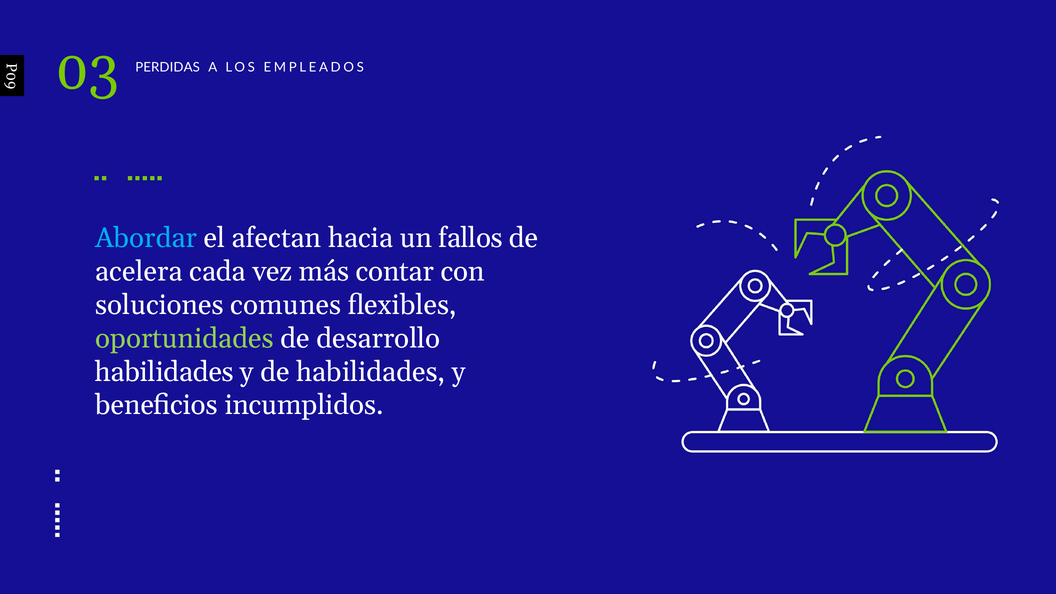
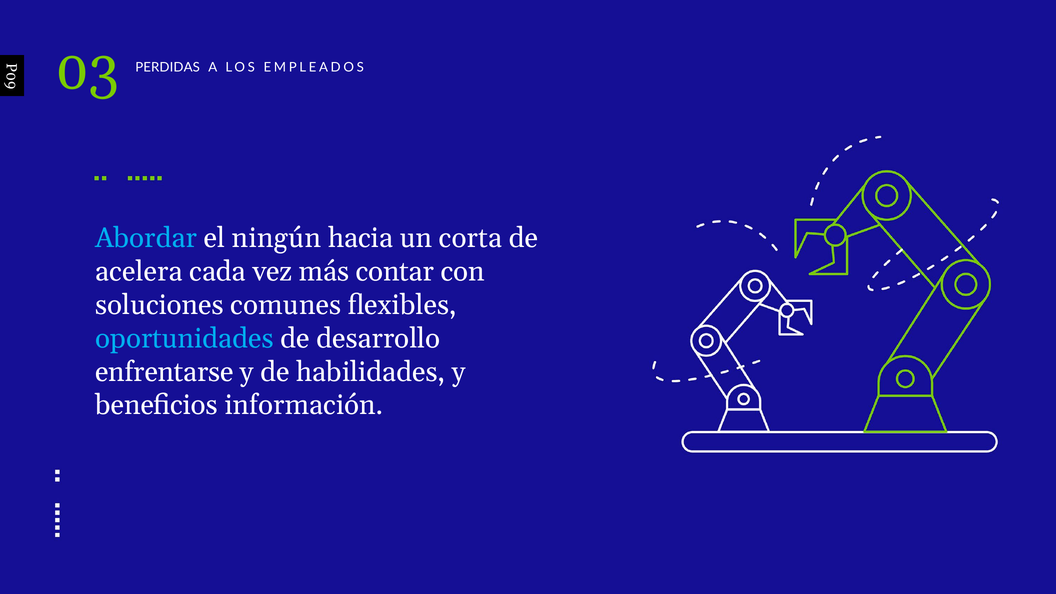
afectan: afectan -> ningún (276, 238)
fallos: fallos -> corta (470, 238)
oportunidades colour: light green -> light blue (184, 338)
habilidades: habilidades -> enfrentarse (164, 372)
incumplidos: incumplidos -> información (304, 405)
